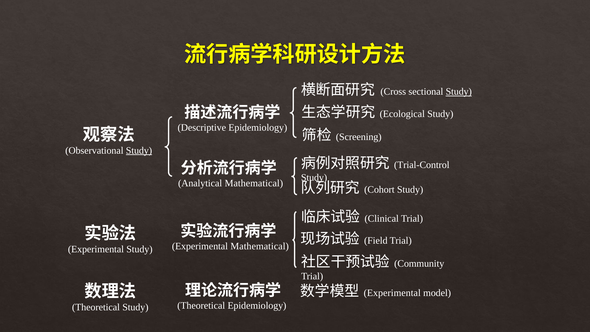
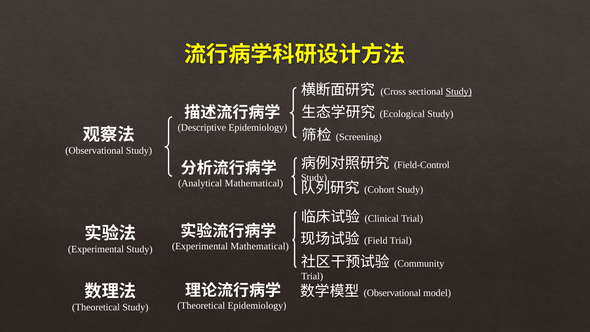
Study underline: present -> none (139, 150)
Trial-Control: Trial-Control -> Field-Control (422, 165)
Experimental: Experimental -> Observational (392, 293)
